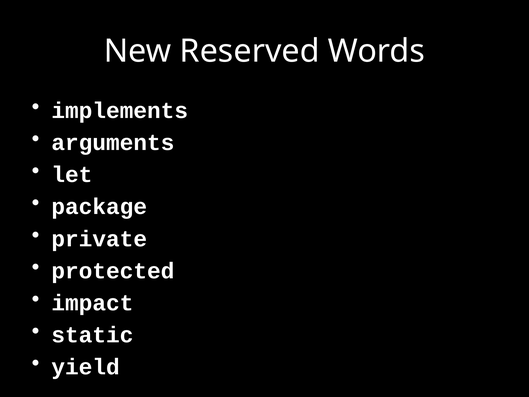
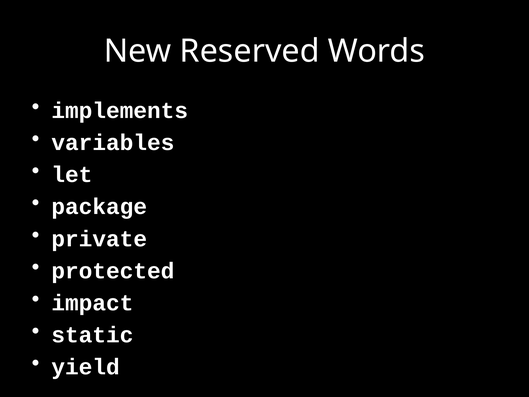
arguments: arguments -> variables (113, 143)
